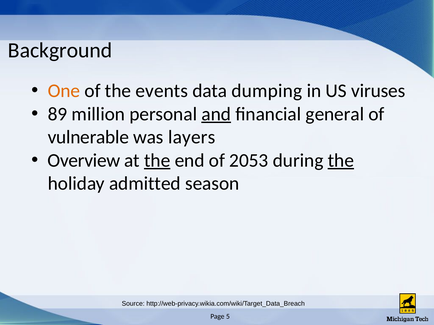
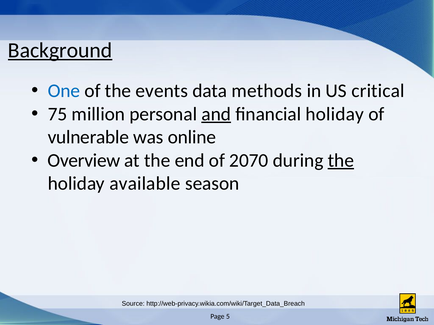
Background underline: none -> present (60, 50)
One colour: orange -> blue (64, 91)
dumping: dumping -> methods (267, 91)
viruses: viruses -> critical (378, 91)
89: 89 -> 75 (58, 114)
financial general: general -> holiday (335, 114)
layers: layers -> online (192, 137)
the underline: present -> none (157, 161)
2053: 2053 -> 2070 (249, 161)
admitted: admitted -> available (145, 184)
